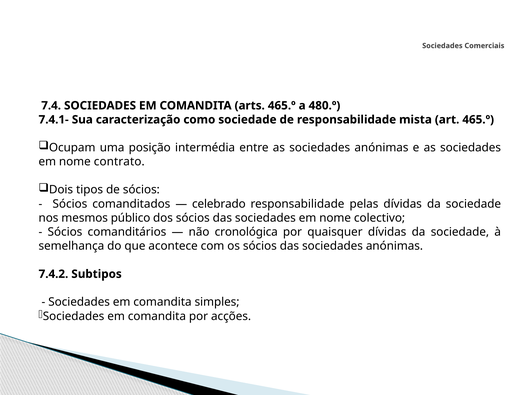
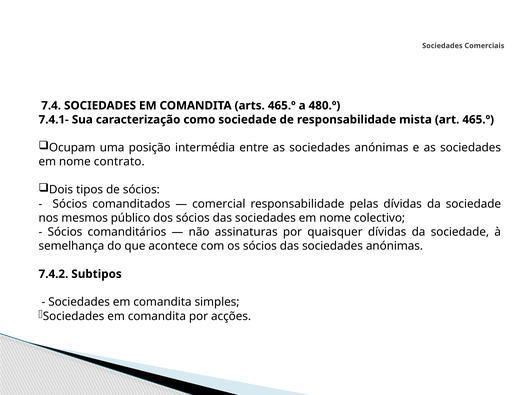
celebrado: celebrado -> comercial (219, 204)
cronológica: cronológica -> assinaturas (246, 232)
